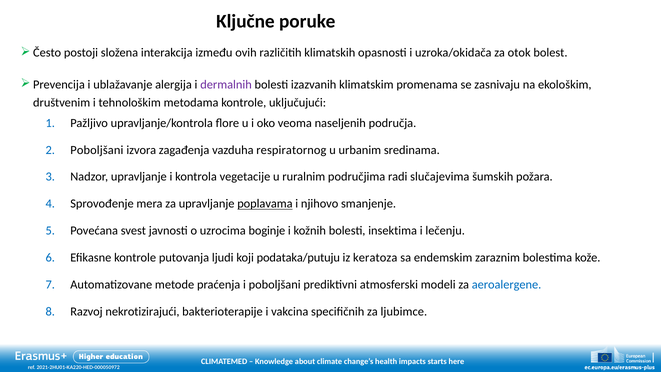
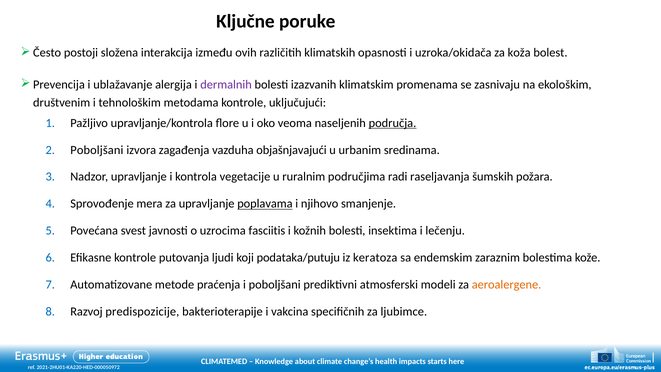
otok: otok -> koža (519, 53)
područja underline: none -> present (392, 123)
respiratornog: respiratornog -> objašnjavajući (291, 150)
slučajevima: slučajevima -> raseljavanja (440, 177)
boginje: boginje -> fasciitis (267, 231)
aeroalergene colour: blue -> orange (507, 285)
nekrotizirajući: nekrotizirajući -> predispozicije (142, 312)
